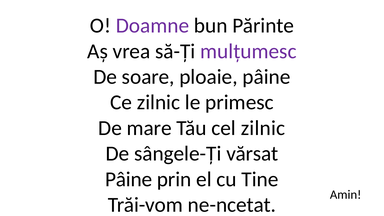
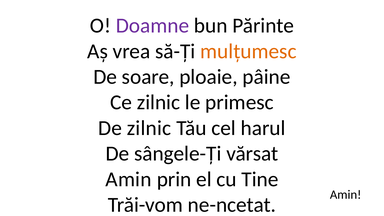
mulțumesc colour: purple -> orange (248, 51)
De mare: mare -> zilnic (149, 128)
cel zilnic: zilnic -> harul (263, 128)
Pâine: Pâine -> Amin (128, 179)
